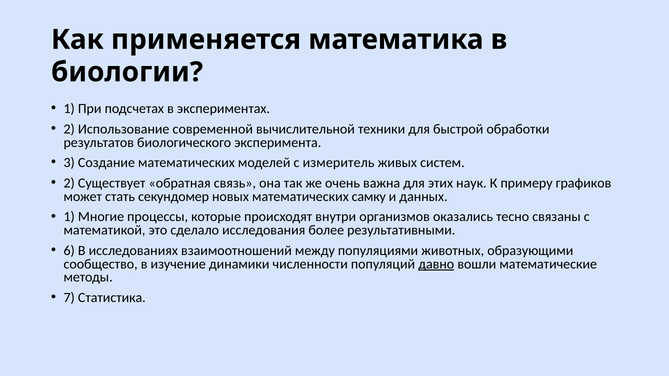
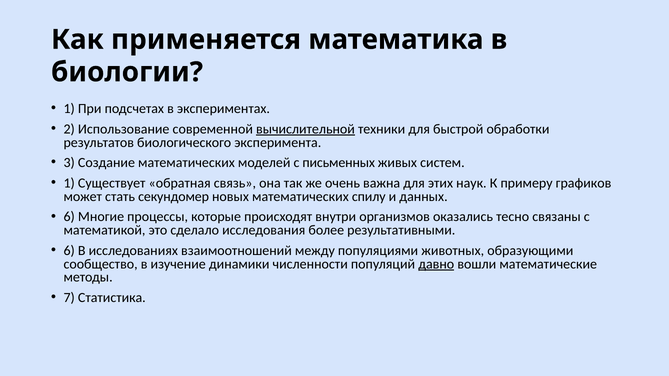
вычислительной underline: none -> present (305, 129)
измеритель: измеритель -> письменных (339, 163)
2: 2 -> 1 (69, 183)
самку: самку -> спилу (369, 197)
1: 1 -> 6 (69, 217)
